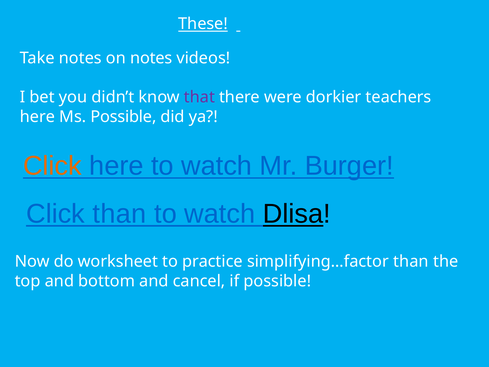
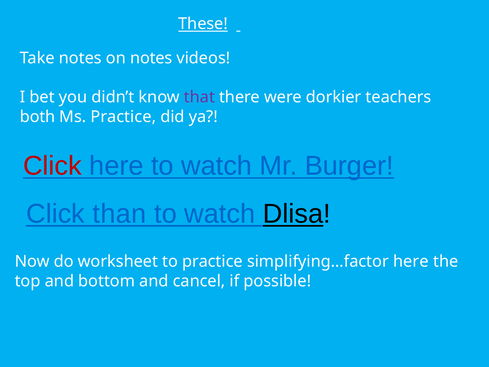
here: here -> both (38, 117)
Ms Possible: Possible -> Practice (123, 117)
Click colour: orange -> red (52, 166)
simplifying…factor than: than -> here (411, 261)
